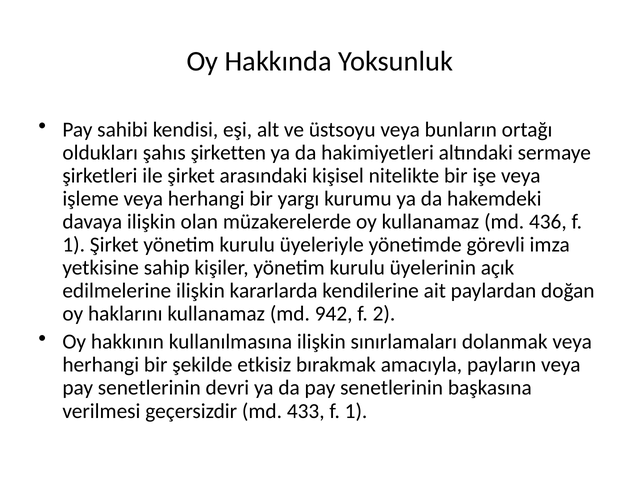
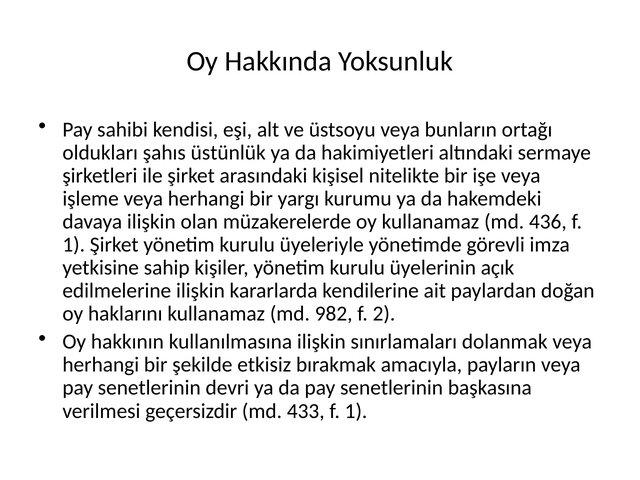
şirketten: şirketten -> üstünlük (228, 153)
942: 942 -> 982 (334, 314)
